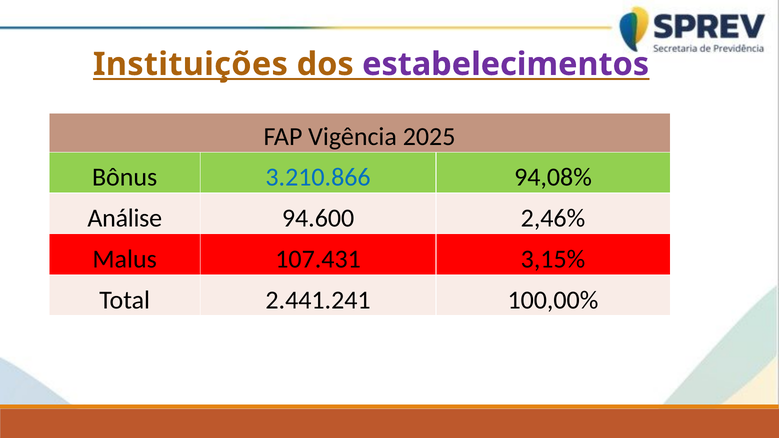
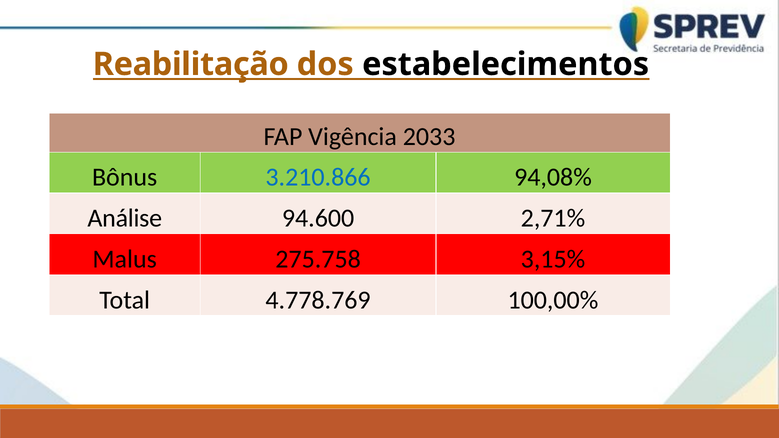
Instituições: Instituições -> Reabilitação (191, 64)
estabelecimentos colour: purple -> black (506, 64)
2025: 2025 -> 2033 (429, 137)
2,46%: 2,46% -> 2,71% (553, 218)
107.431: 107.431 -> 275.758 (318, 259)
2.441.241: 2.441.241 -> 4.778.769 (318, 300)
